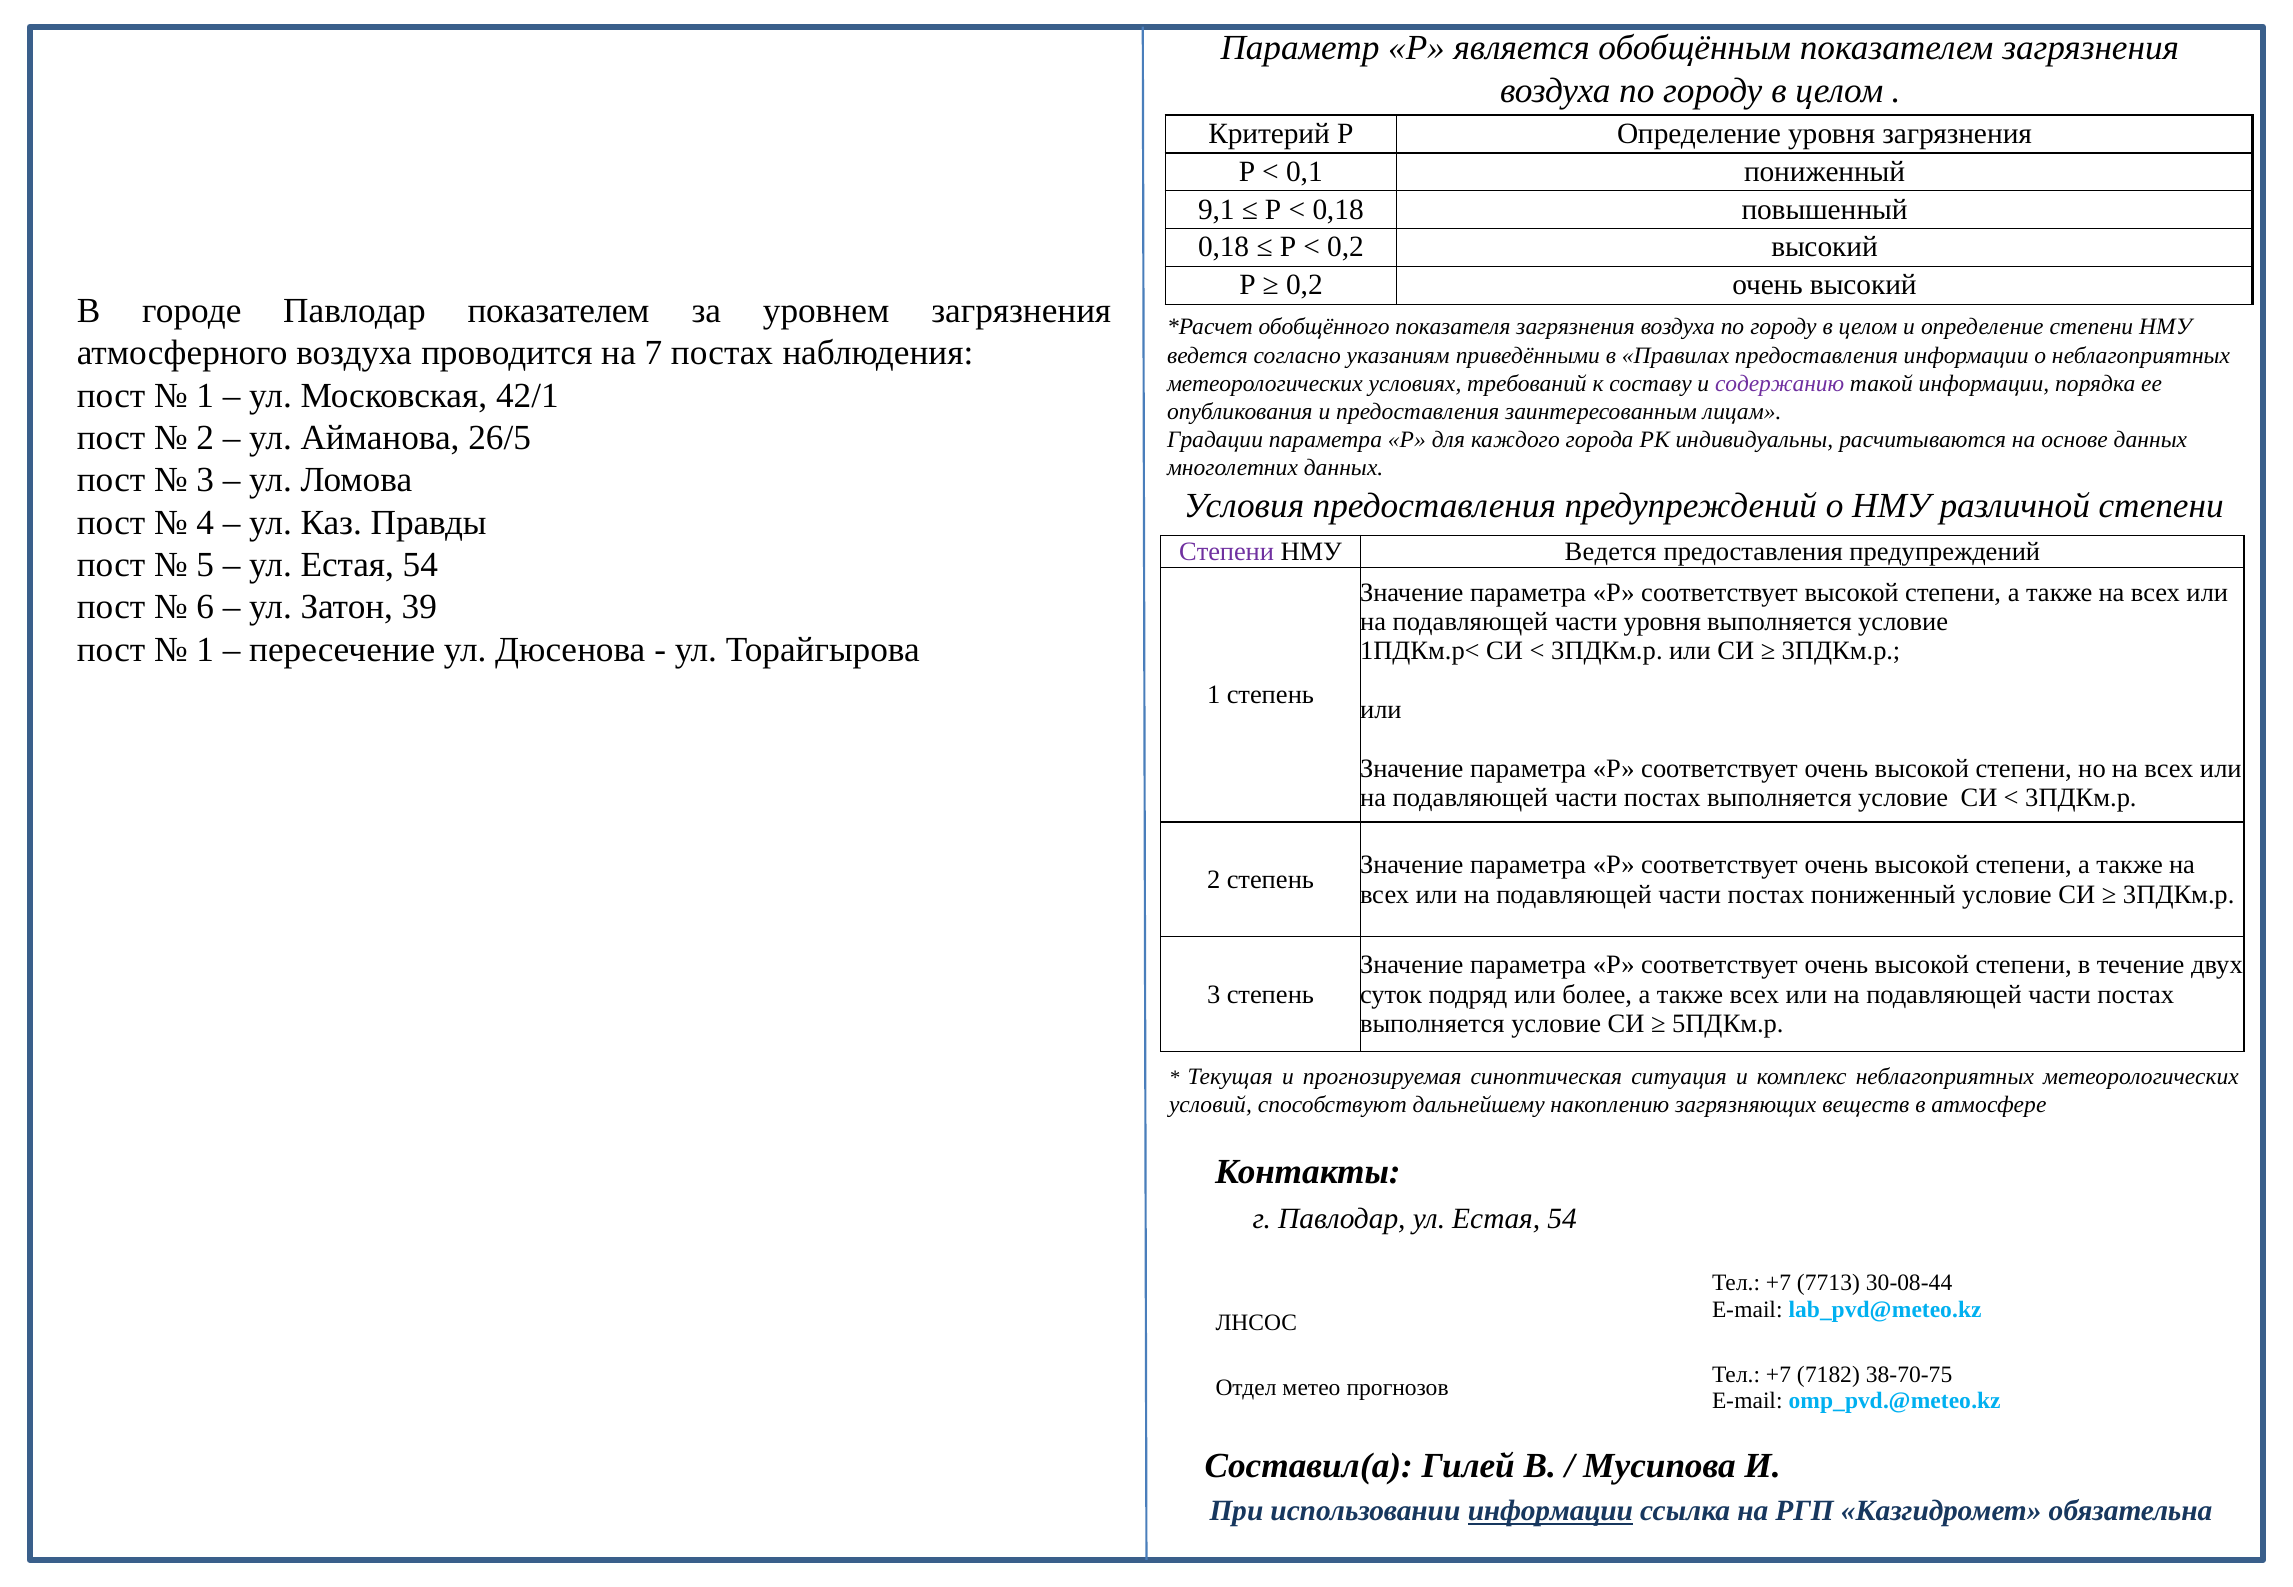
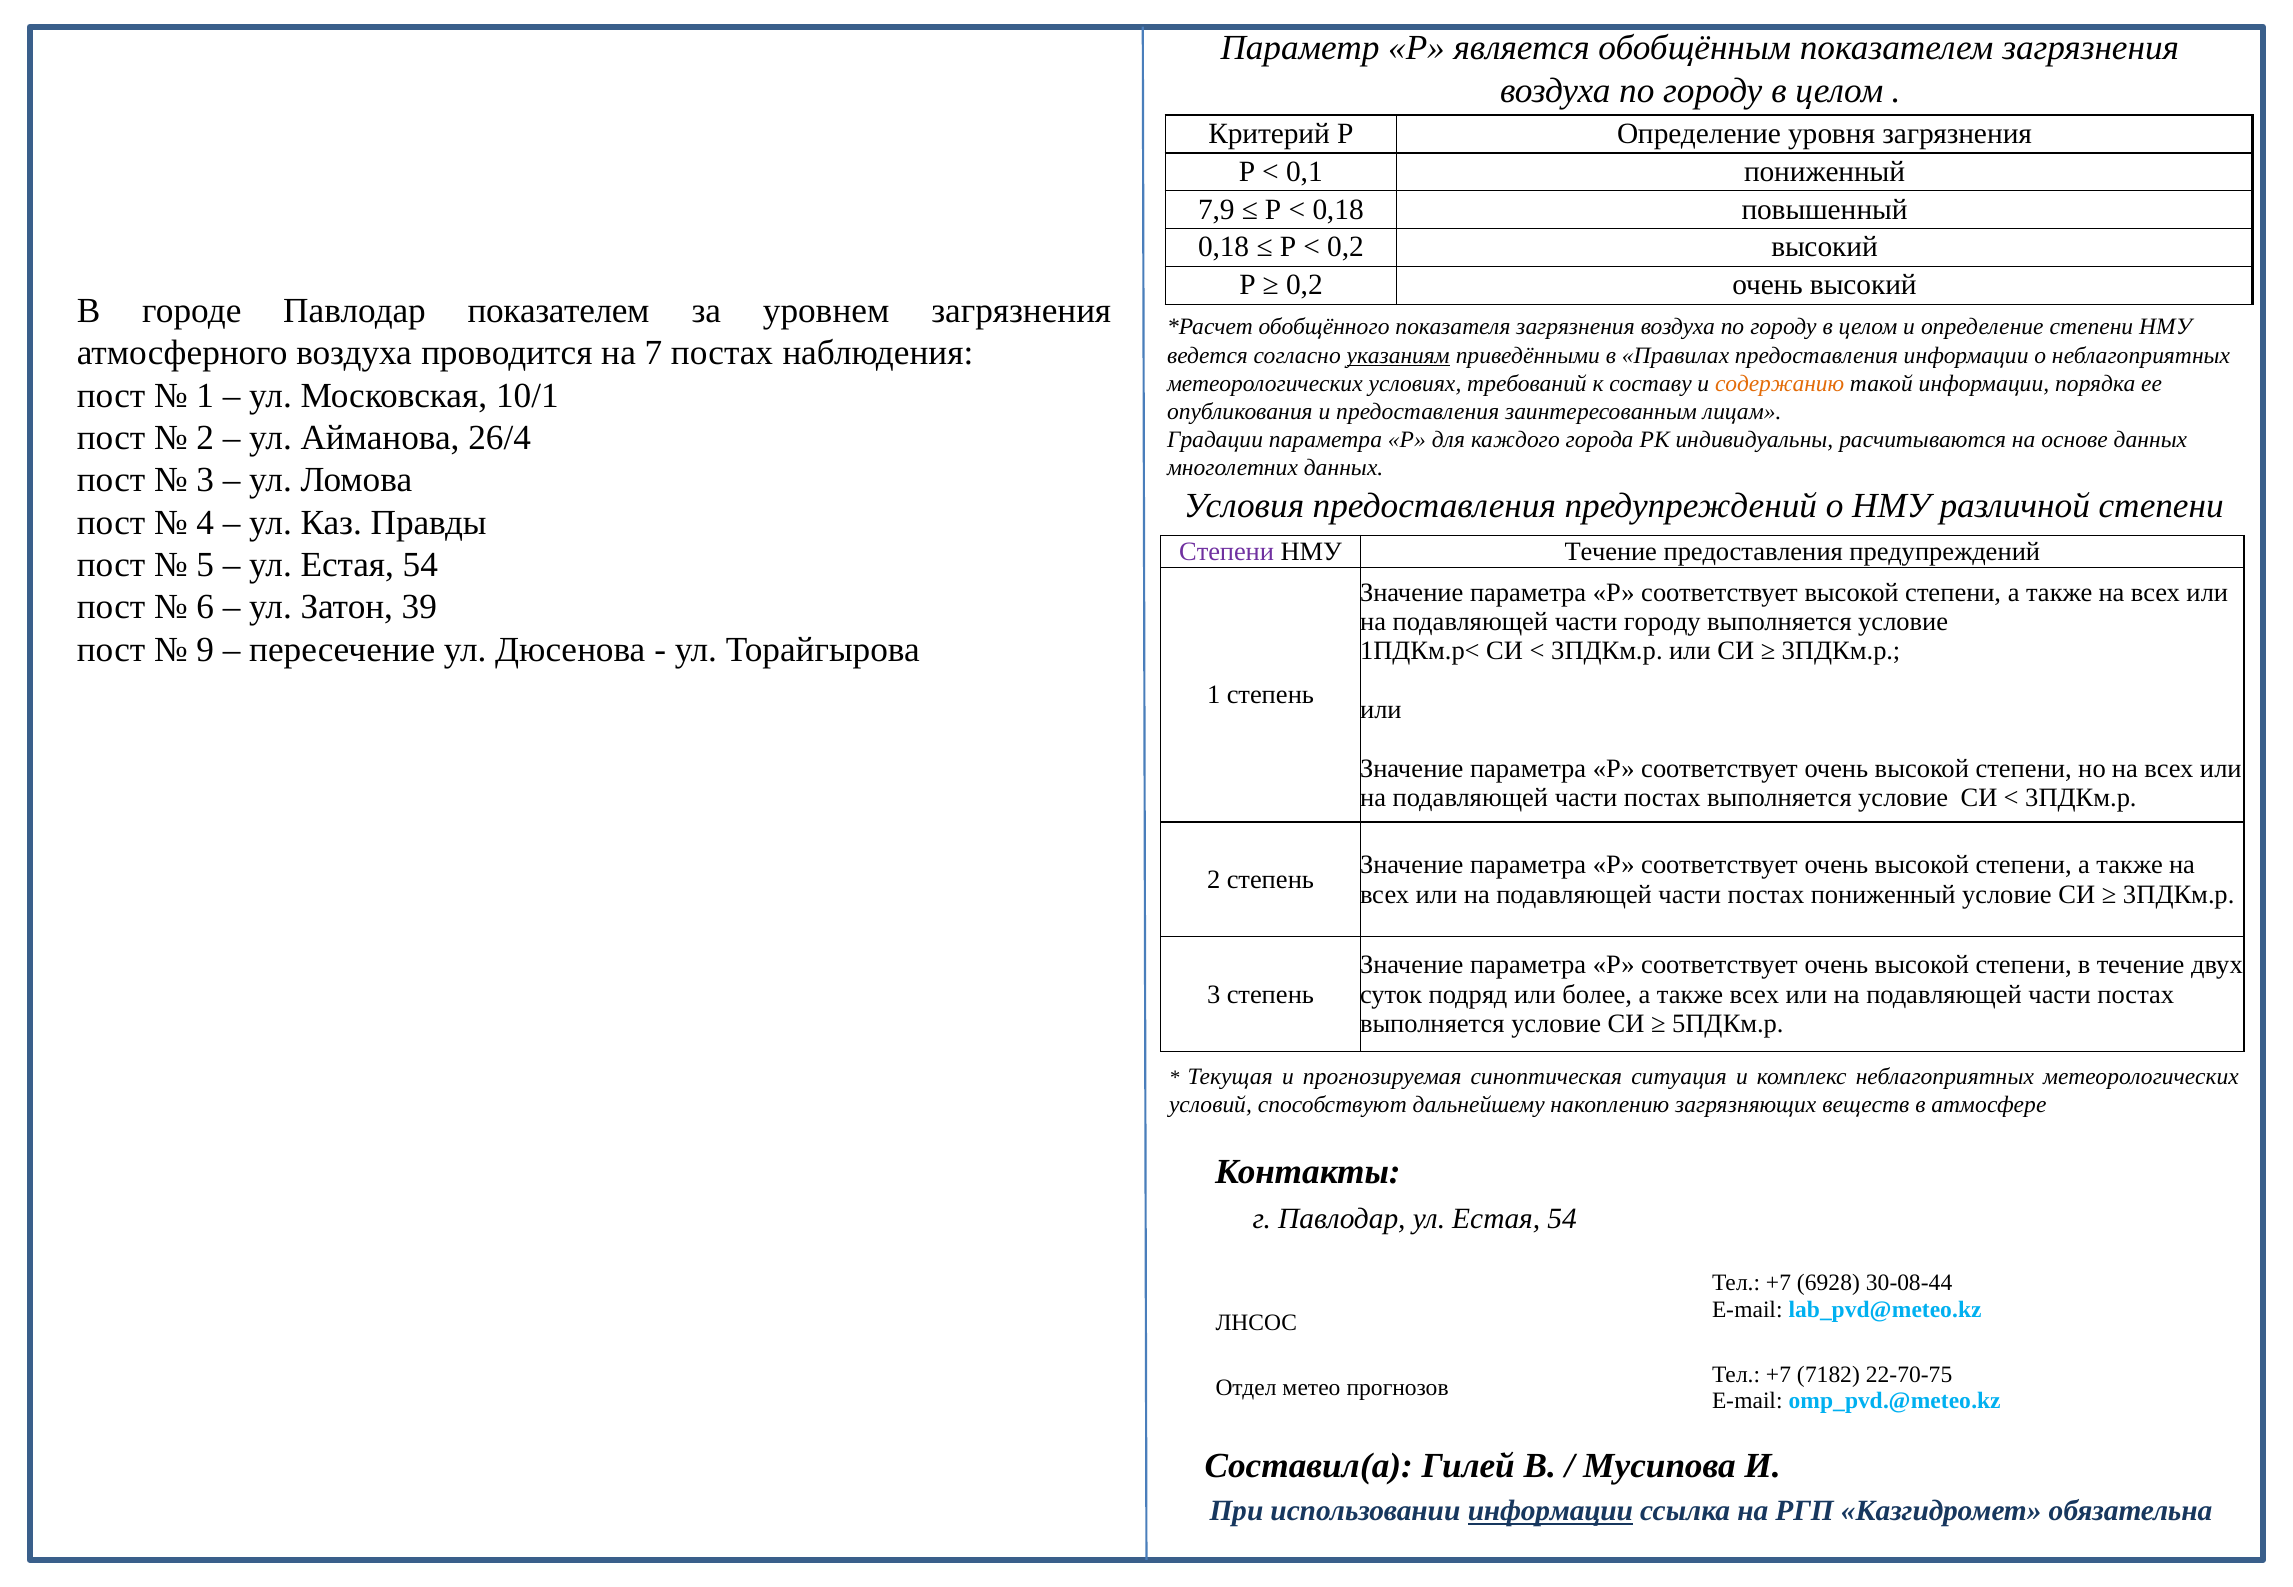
9,1: 9,1 -> 7,9 (1216, 209)
указаниям underline: none -> present (1398, 355)
содержанию colour: purple -> orange (1780, 384)
42/1: 42/1 -> 10/1 (527, 396)
26/5: 26/5 -> 26/4 (500, 438)
Ведется: Ведется -> Течение (1611, 552)
части уровня: уровня -> городу (1662, 622)
1: 1 -> 9 (205, 650)
7713: 7713 -> 6928 (1828, 1284)
38-70-75: 38-70-75 -> 22-70-75 (1909, 1375)
